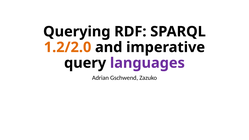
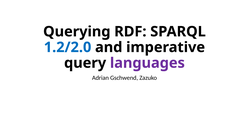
1.2/2.0 colour: orange -> blue (68, 47)
